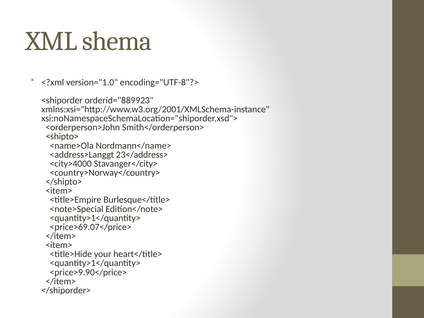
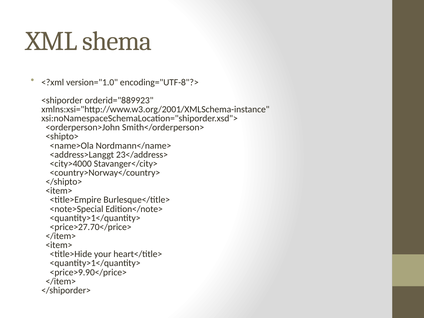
<price>69.07</price>: <price>69.07</price> -> <price>27.70</price> (91, 227)
